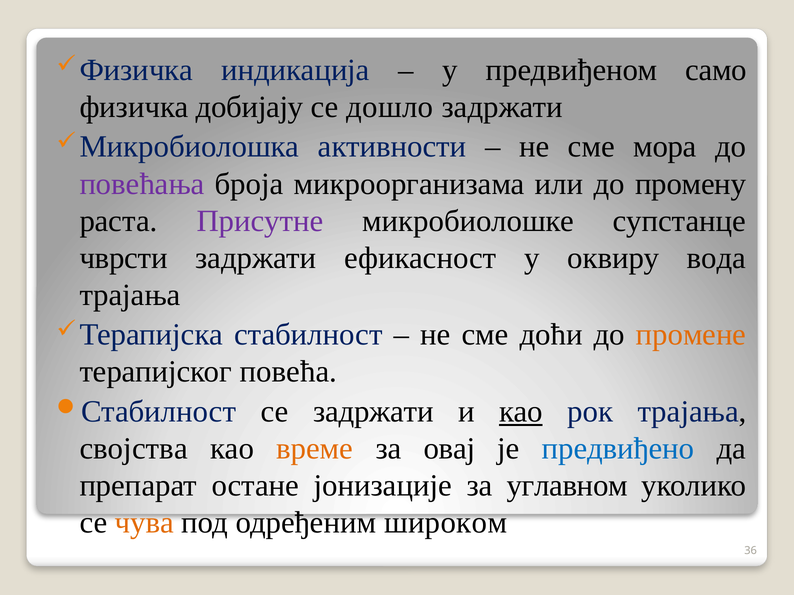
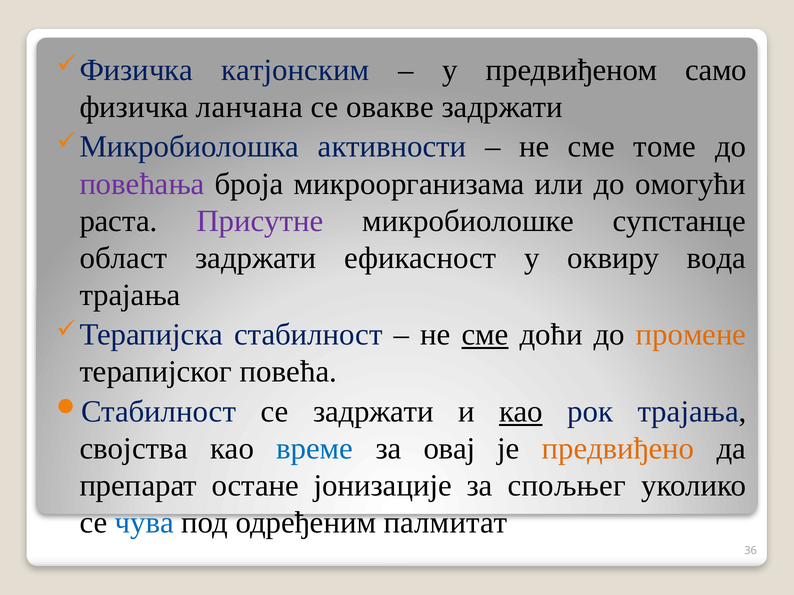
индикација: индикација -> катјонским (295, 70)
добијају: добијају -> ланчана (249, 107)
дошло: дошло -> овакве (390, 107)
мора: мора -> томе (665, 147)
промену: промену -> омогући (690, 184)
чврсти: чврсти -> област (123, 258)
сме underline: none -> present (485, 335)
време colour: orange -> blue (315, 449)
предвиђено colour: blue -> orange (618, 449)
углавном: углавном -> спољњег (567, 486)
чува colour: orange -> blue (144, 523)
широком: широком -> палмитат (446, 523)
